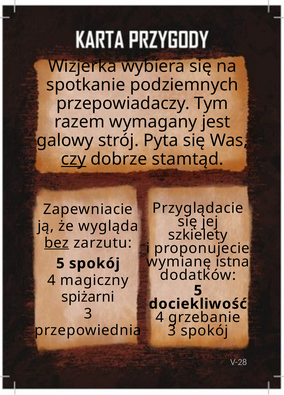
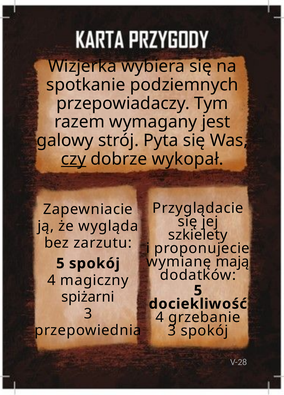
stamtąd: stamtąd -> wykopał (188, 159)
bez underline: present -> none (57, 243)
istna: istna -> mają (233, 262)
